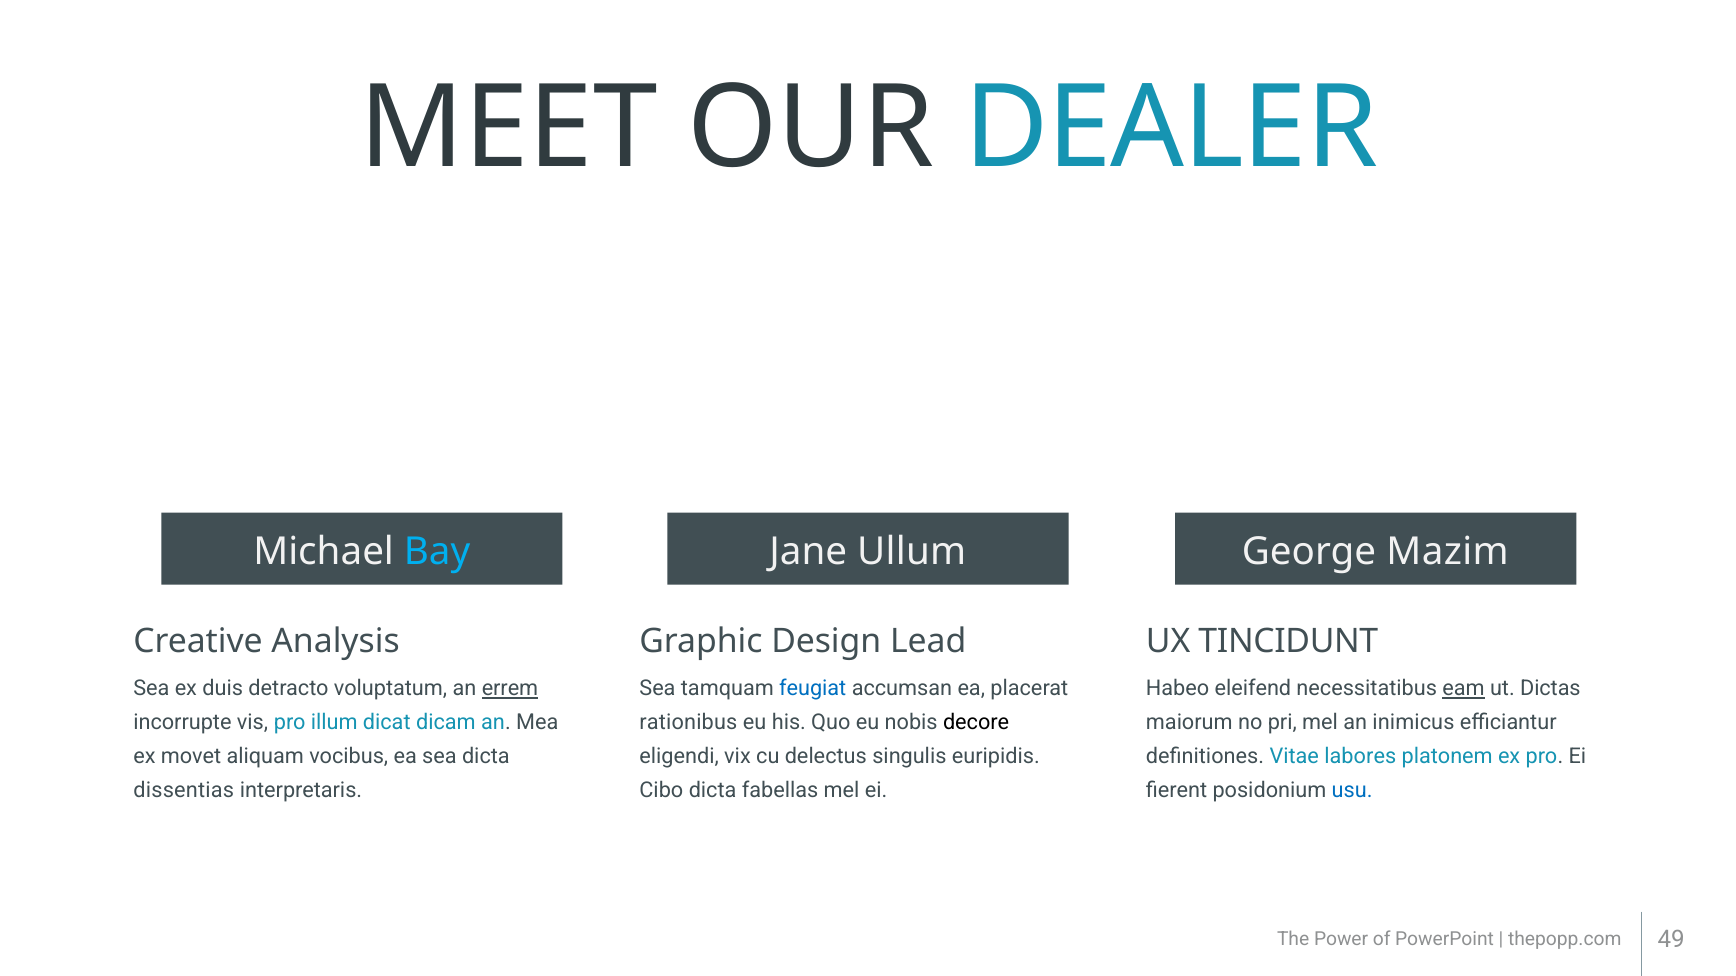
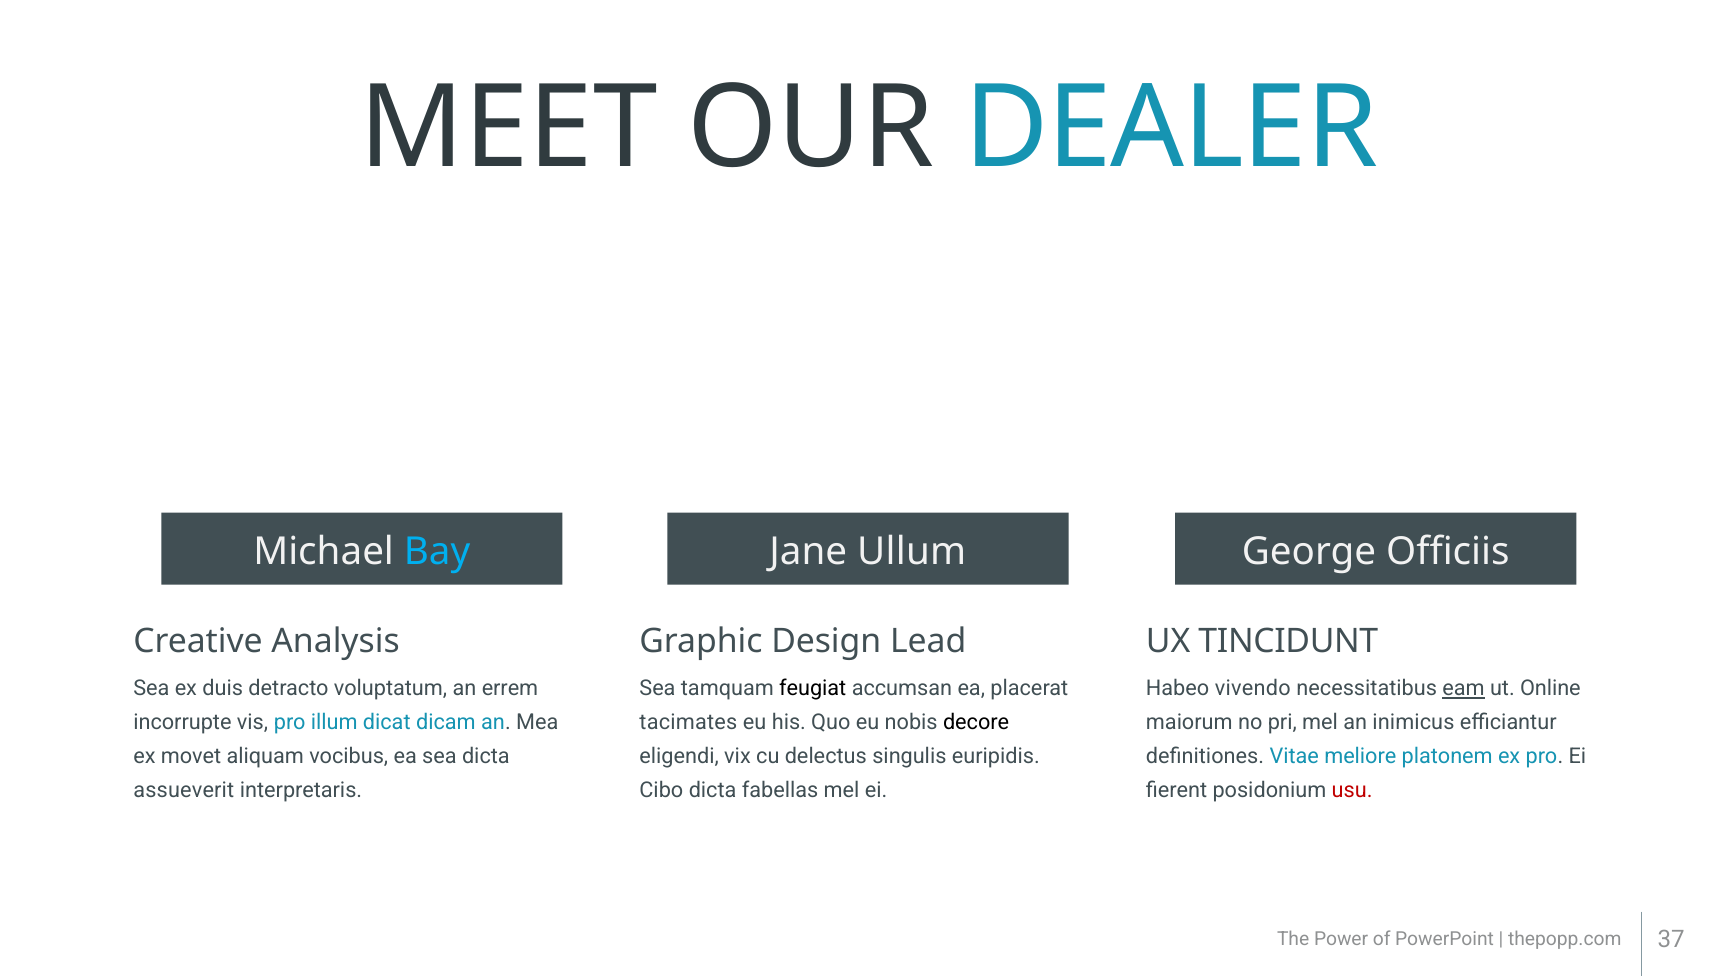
Mazim: Mazim -> Officiis (1448, 552)
errem underline: present -> none (510, 689)
feugiat colour: blue -> black (813, 689)
eleifend: eleifend -> vivendo (1253, 689)
Dictas: Dictas -> Online (1550, 689)
rationibus: rationibus -> tacimates (688, 723)
labores: labores -> meliore (1360, 757)
dissentias: dissentias -> assueverit (184, 791)
usu colour: blue -> red (1352, 791)
49: 49 -> 37 (1671, 940)
